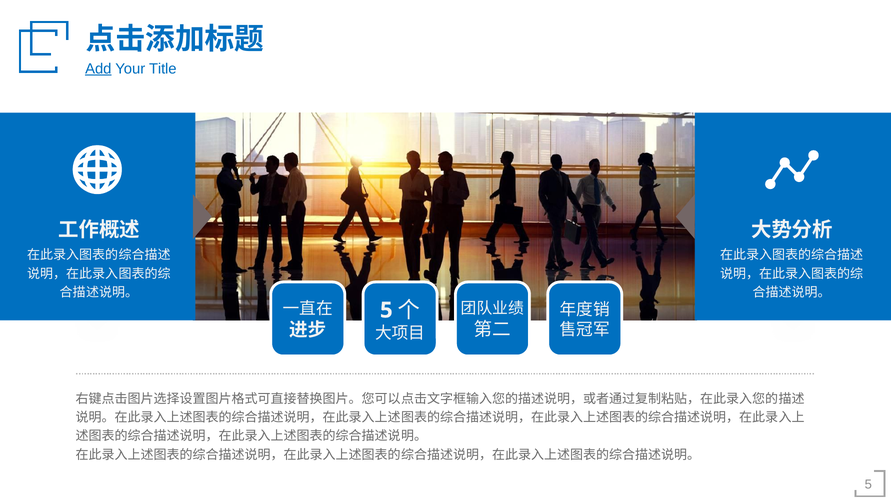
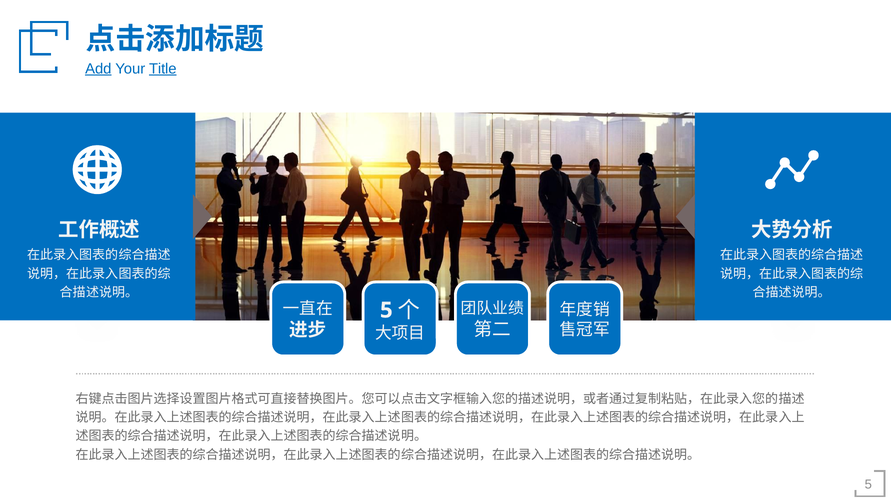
Title underline: none -> present (163, 69)
